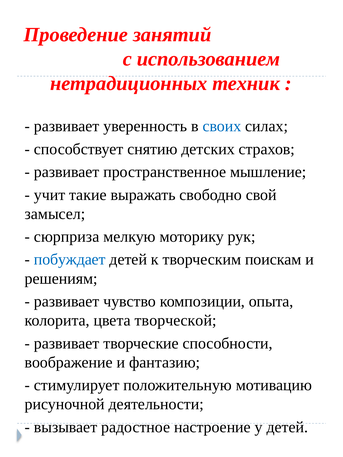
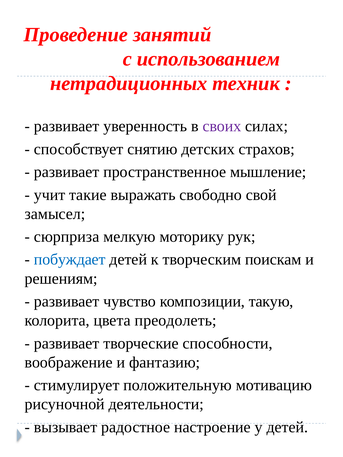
своих colour: blue -> purple (222, 126)
опыта: опыта -> такую (271, 302)
творческой: творческой -> преодолеть (176, 321)
